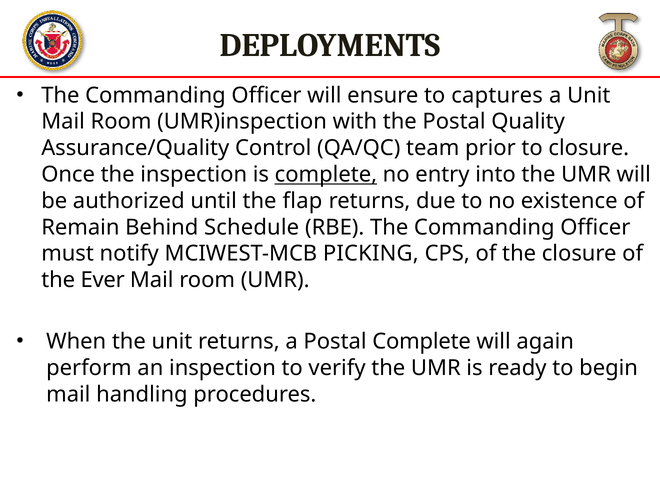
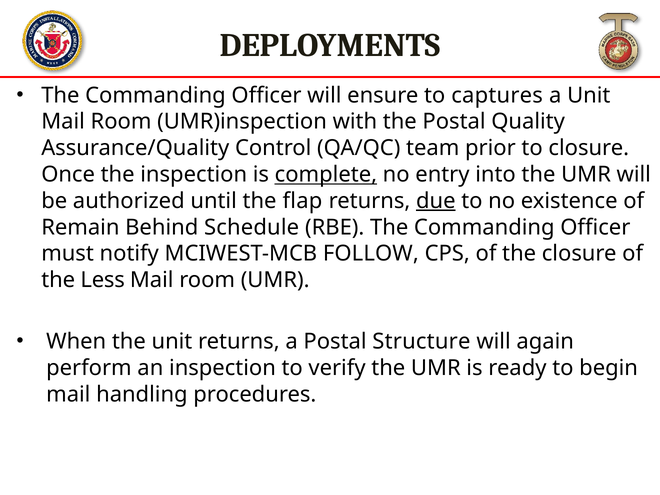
due underline: none -> present (436, 201)
PICKING: PICKING -> FOLLOW (371, 254)
Ever: Ever -> Less (103, 280)
Postal Complete: Complete -> Structure (421, 342)
